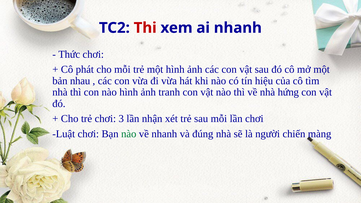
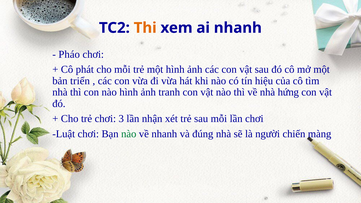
Thi colour: red -> orange (145, 28)
Thức: Thức -> Pháo (69, 54)
nhau: nhau -> triển (80, 81)
